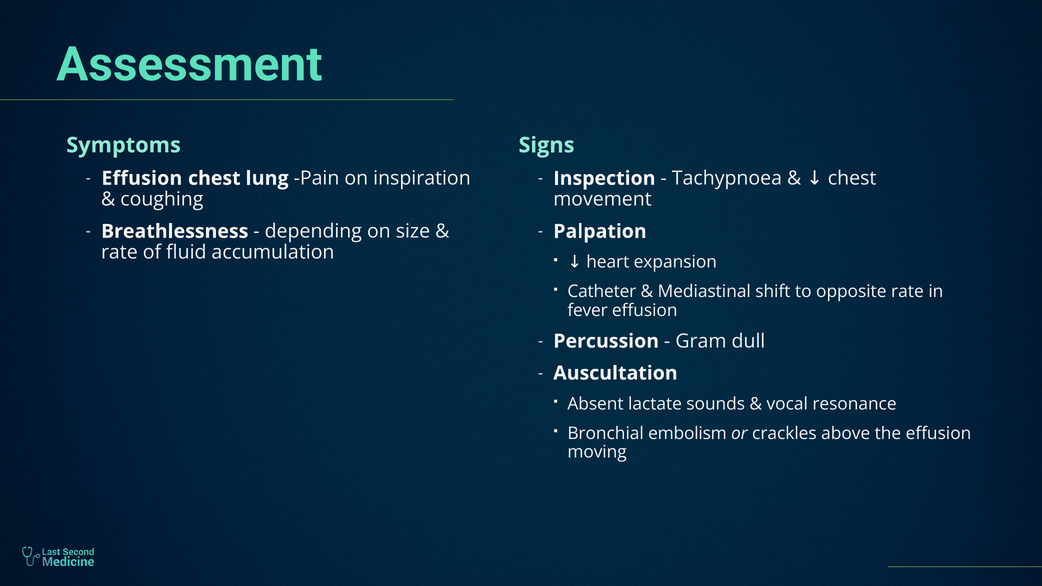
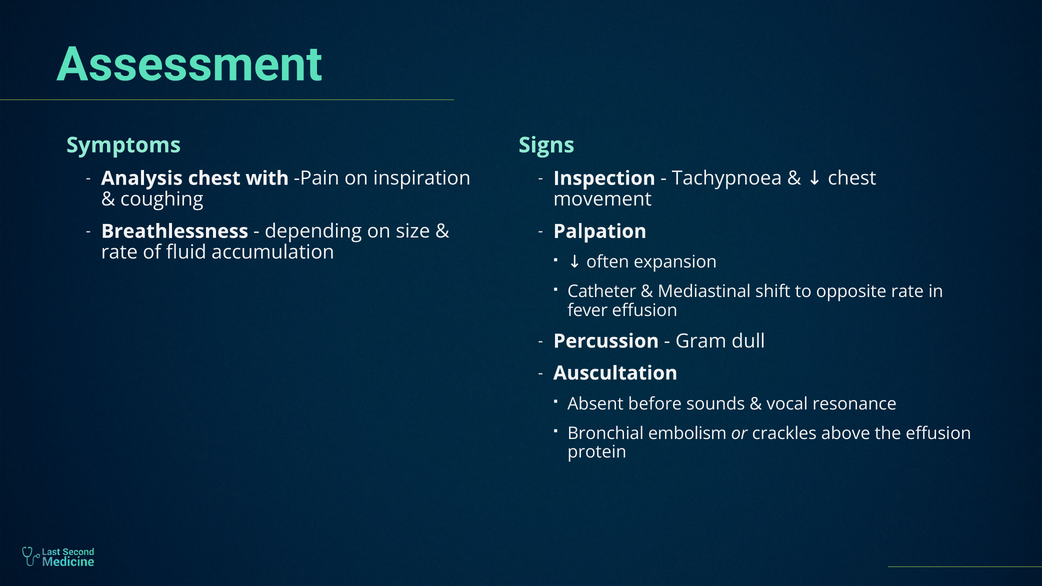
Effusion: Effusion -> Analysis (142, 178)
lung: lung -> with (267, 178)
heart: heart -> often (608, 262)
lactate: lactate -> before (655, 404)
moving: moving -> protein (597, 452)
